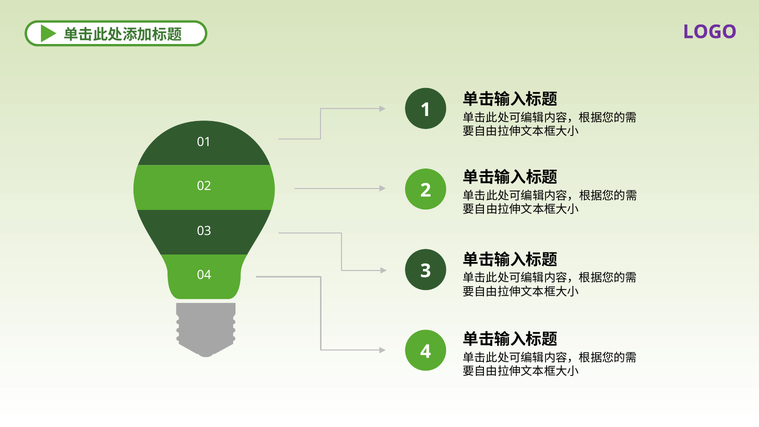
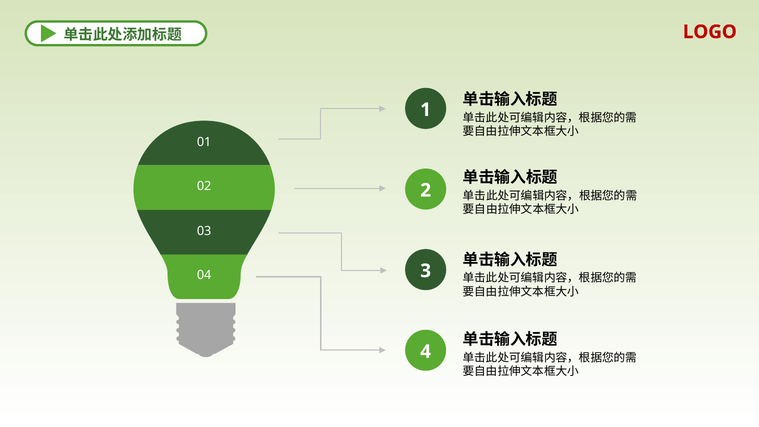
LOGO colour: purple -> red (710, 32)
